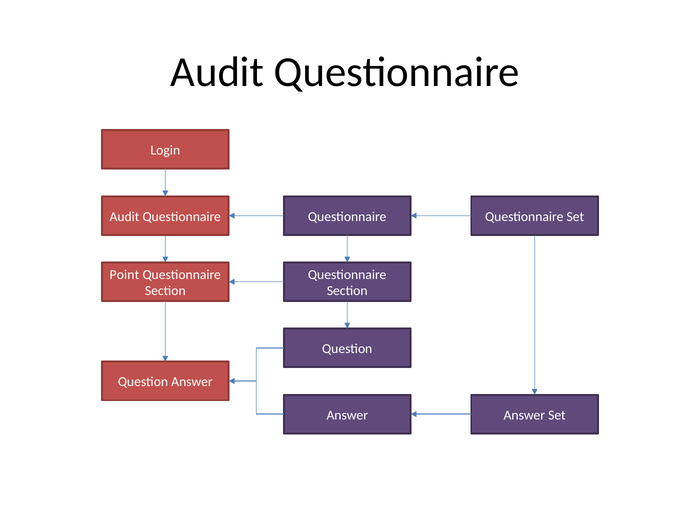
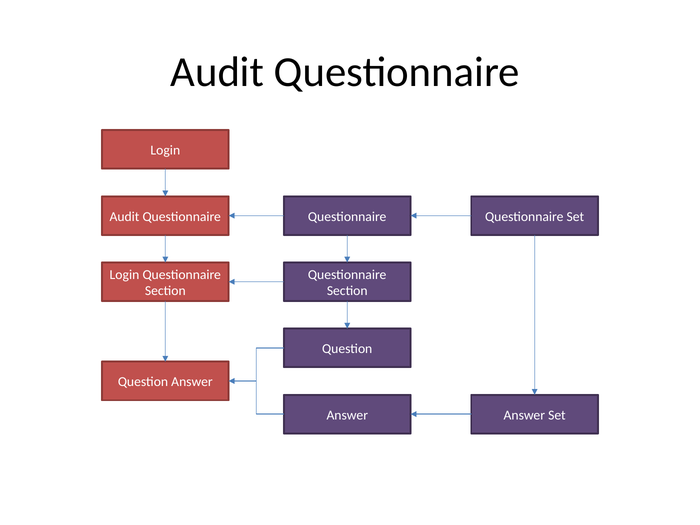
Point: Point -> Login (124, 275)
